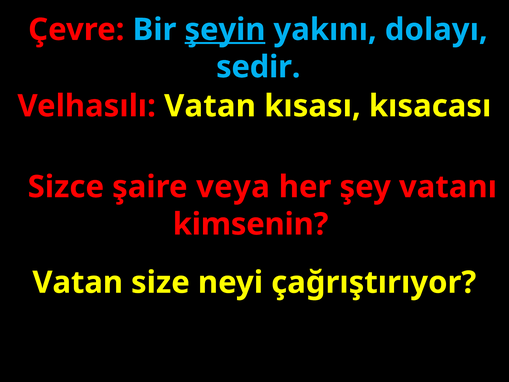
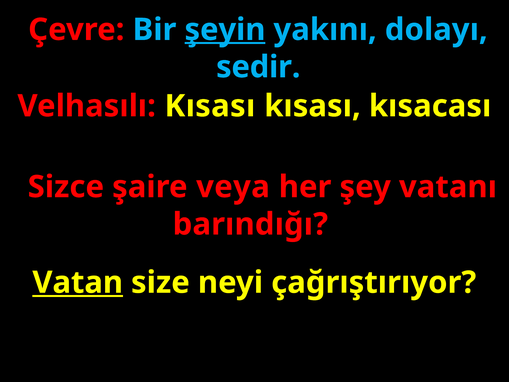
Velhasılı Vatan: Vatan -> Kısası (210, 106)
kimsenin: kimsenin -> barındığı (250, 224)
Vatan underline: none -> present (78, 282)
